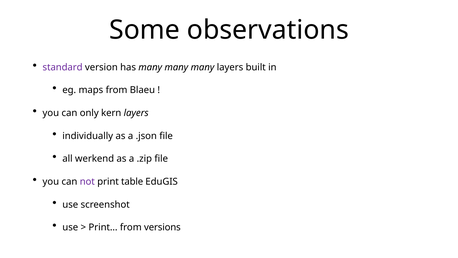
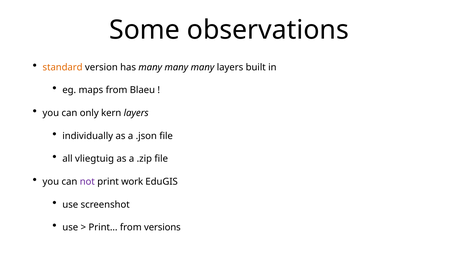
standard colour: purple -> orange (63, 67)
werkend: werkend -> vliegtuig (95, 159)
table: table -> work (132, 181)
